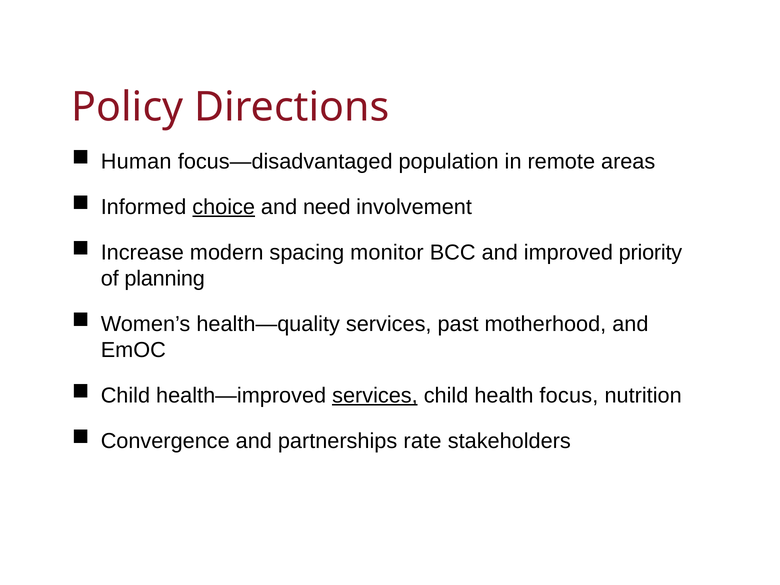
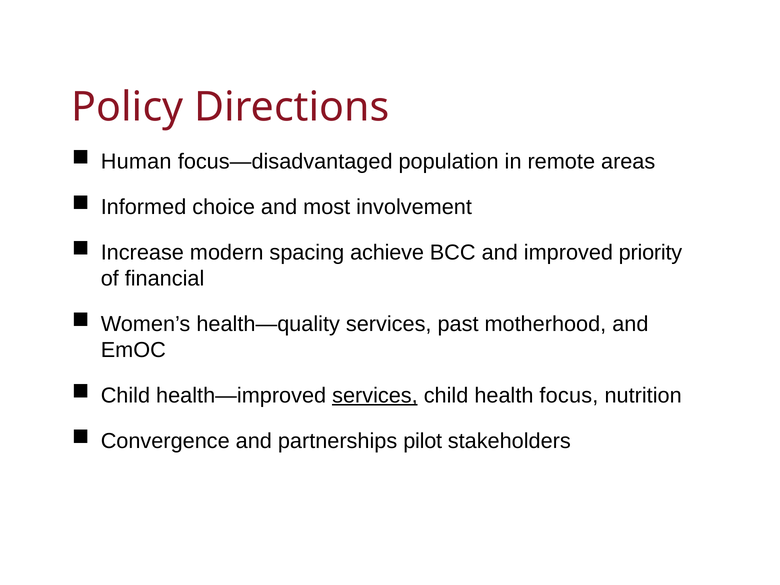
choice underline: present -> none (224, 207)
need: need -> most (327, 207)
monitor: monitor -> achieve (387, 252)
planning: planning -> financial (165, 278)
rate: rate -> pilot (423, 441)
